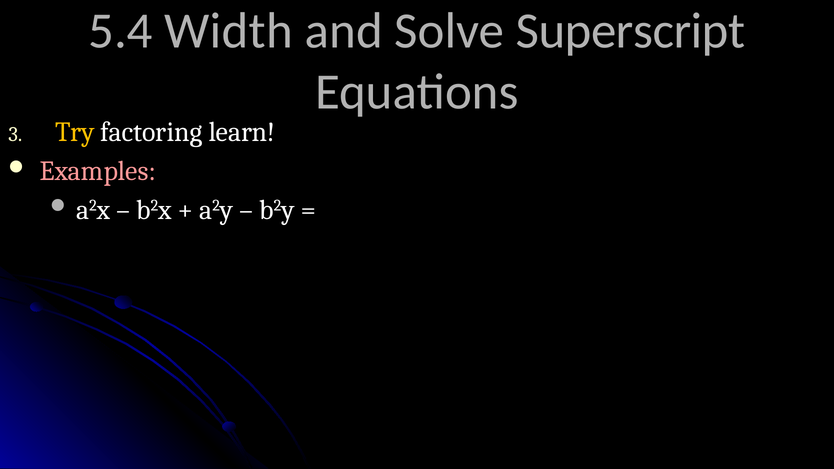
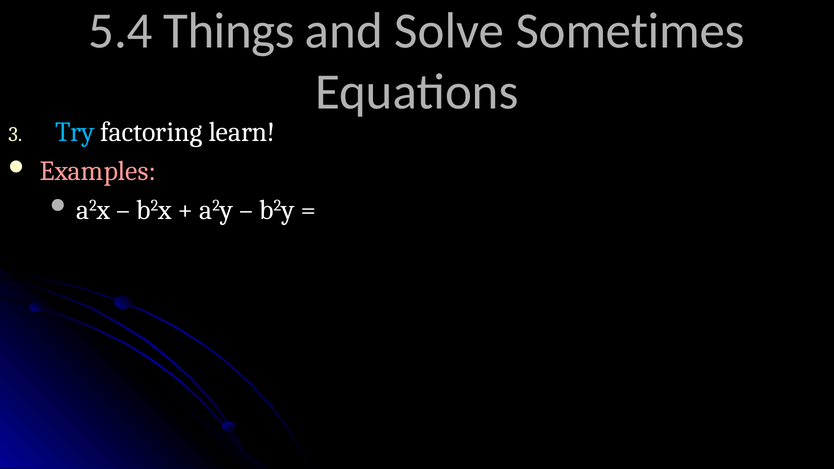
Width: Width -> Things (229, 31)
Superscript: Superscript -> Sometimes (630, 31)
Try colour: yellow -> light blue (75, 132)
